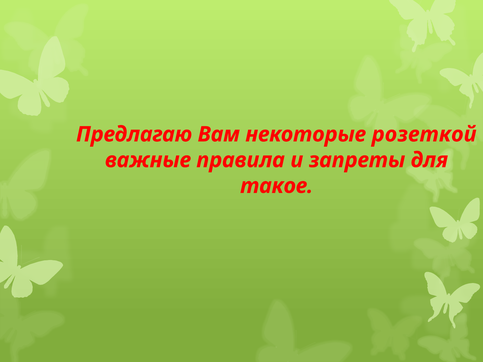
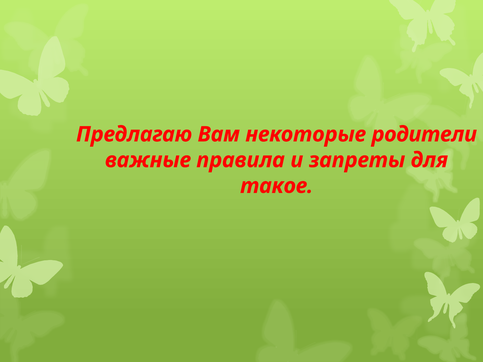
розеткой: розеткой -> родители (424, 134)
